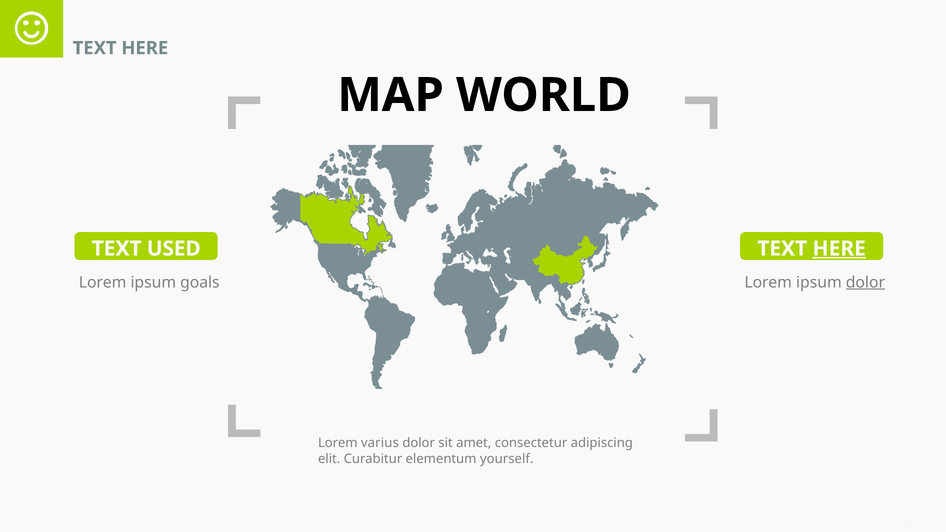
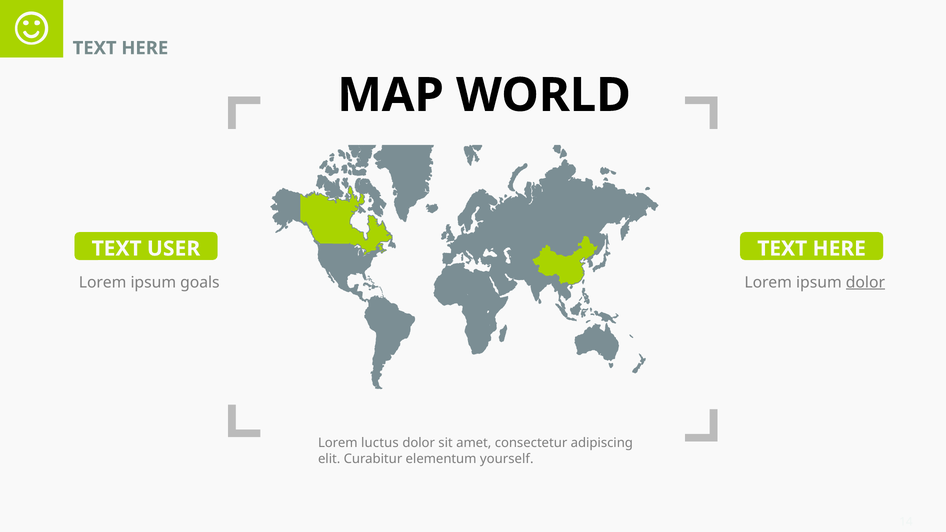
USED: USED -> USER (174, 249)
HERE underline: present -> none (839, 249)
varius: varius -> luctus (380, 443)
